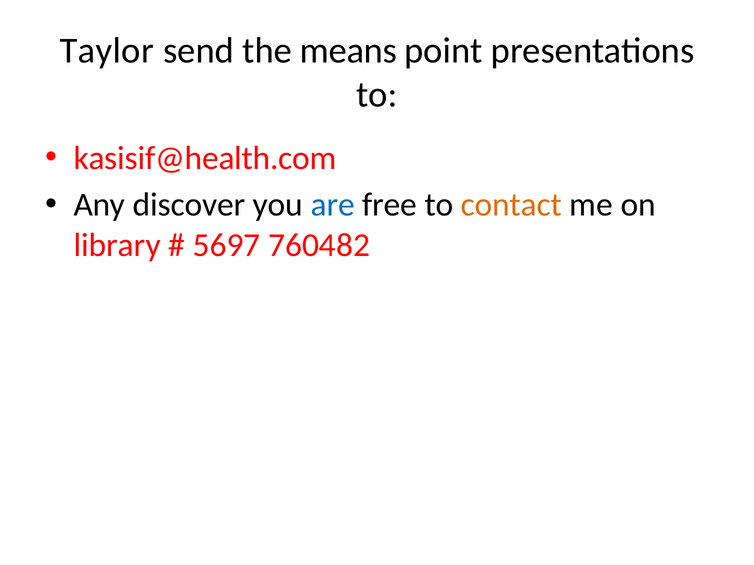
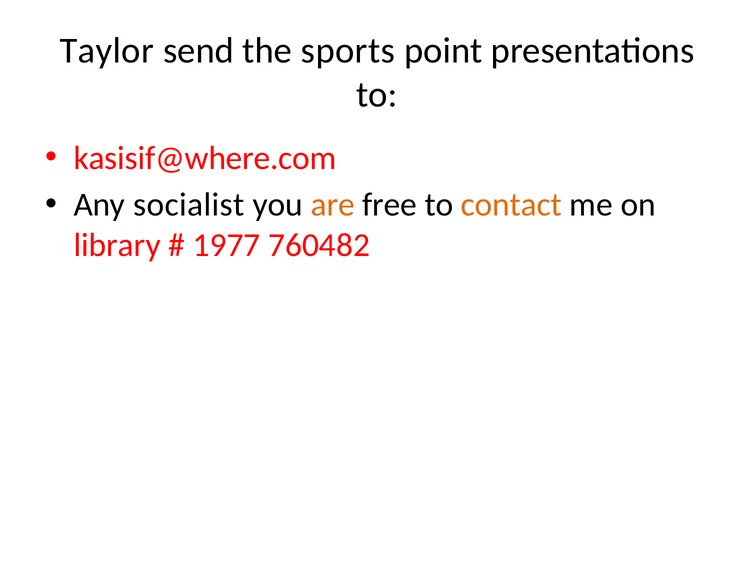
means: means -> sports (348, 51)
kasisif@health.com: kasisif@health.com -> kasisif@where.com (205, 158)
discover: discover -> socialist (189, 205)
are colour: blue -> orange (333, 205)
5697: 5697 -> 1977 (226, 245)
